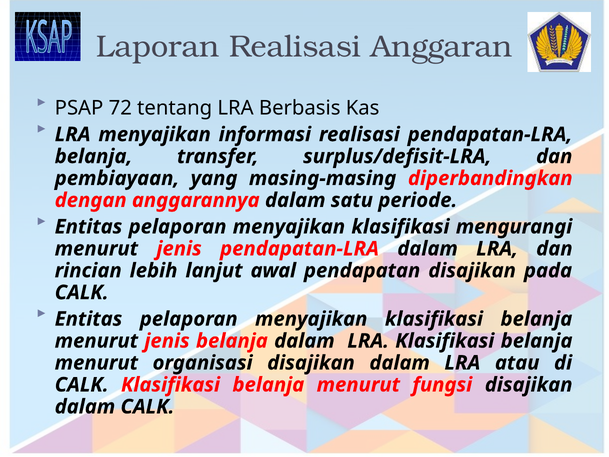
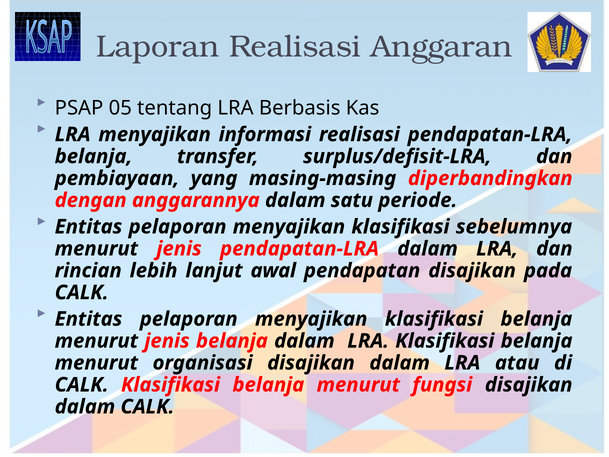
72: 72 -> 05 (120, 108)
mengurangi: mengurangi -> sebelumnya (514, 227)
